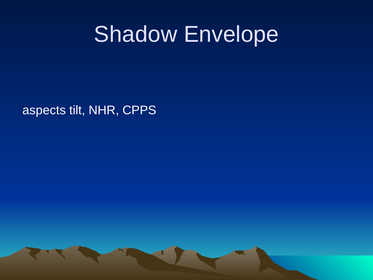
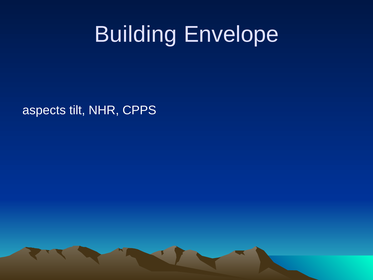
Shadow: Shadow -> Building (136, 34)
